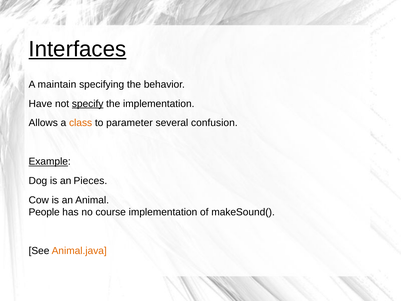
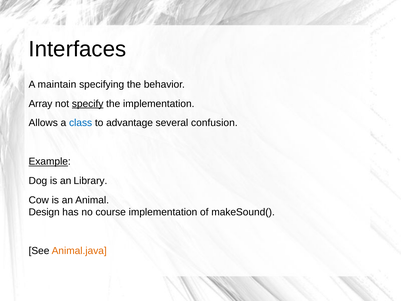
Interfaces underline: present -> none (77, 49)
Have: Have -> Array (40, 104)
class colour: orange -> blue (81, 123)
parameter: parameter -> advantage (130, 123)
Pieces: Pieces -> Library (90, 181)
People: People -> Design (44, 212)
